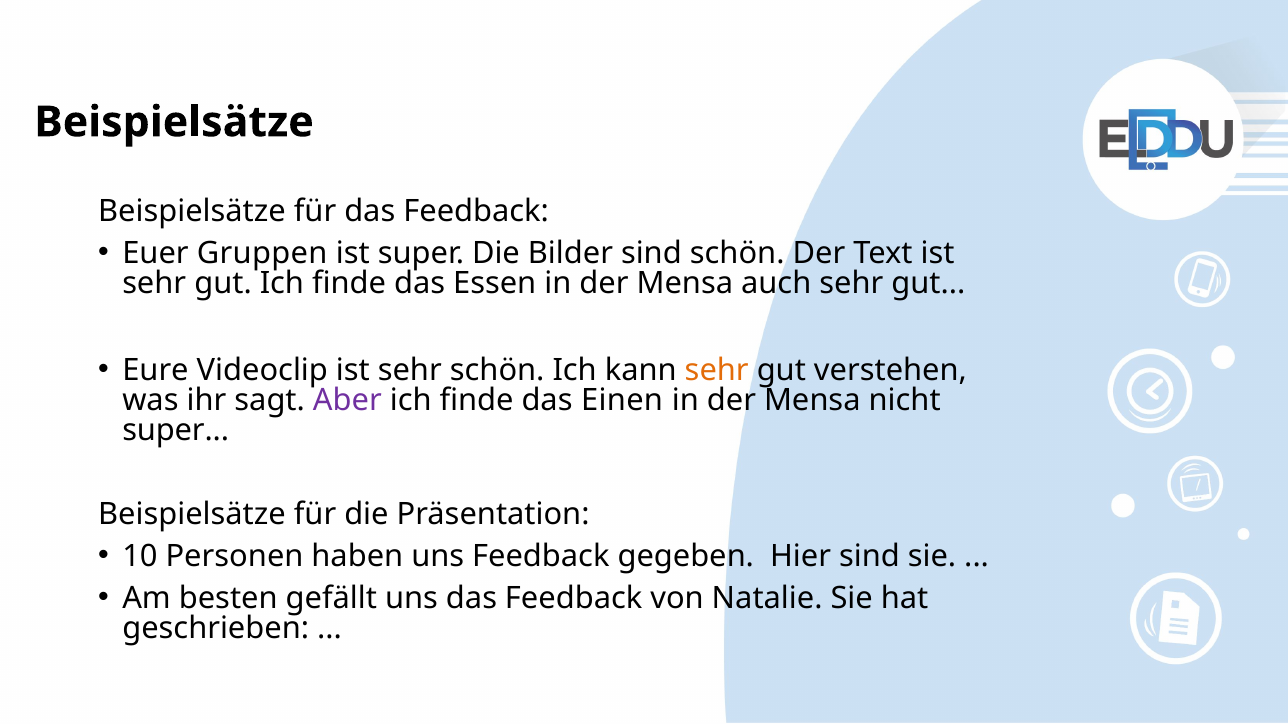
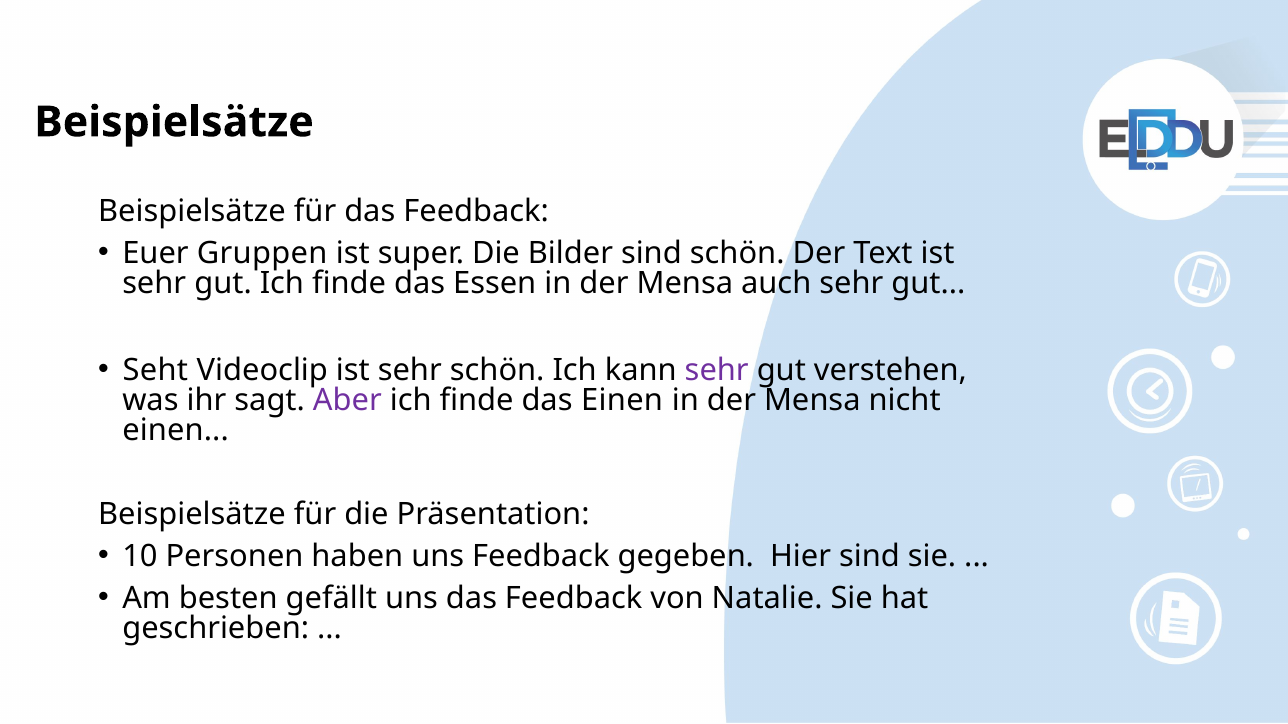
Eure: Eure -> Seht (155, 371)
sehr colour: orange -> purple (717, 371)
super: super -> einen (176, 431)
